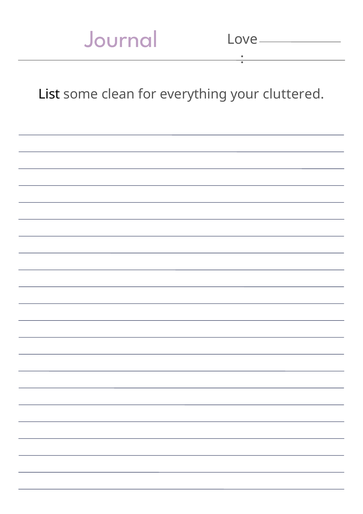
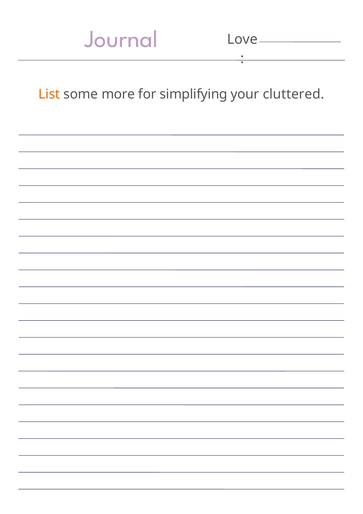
List colour: black -> orange (49, 94)
clean: clean -> more (118, 94)
everything: everything -> simplifying (194, 94)
